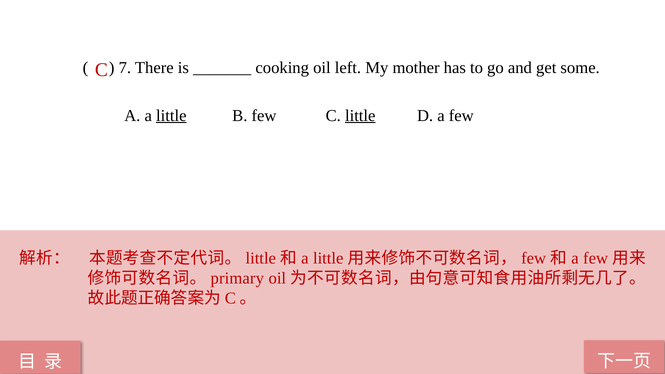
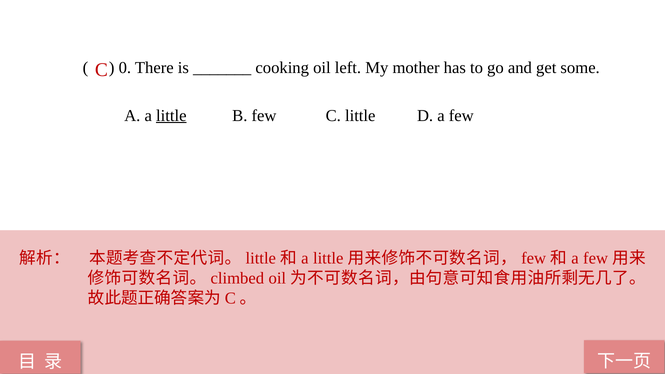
7: 7 -> 0 (125, 68)
little underline: present -> none (360, 116)
primary: primary -> climbed (237, 278)
